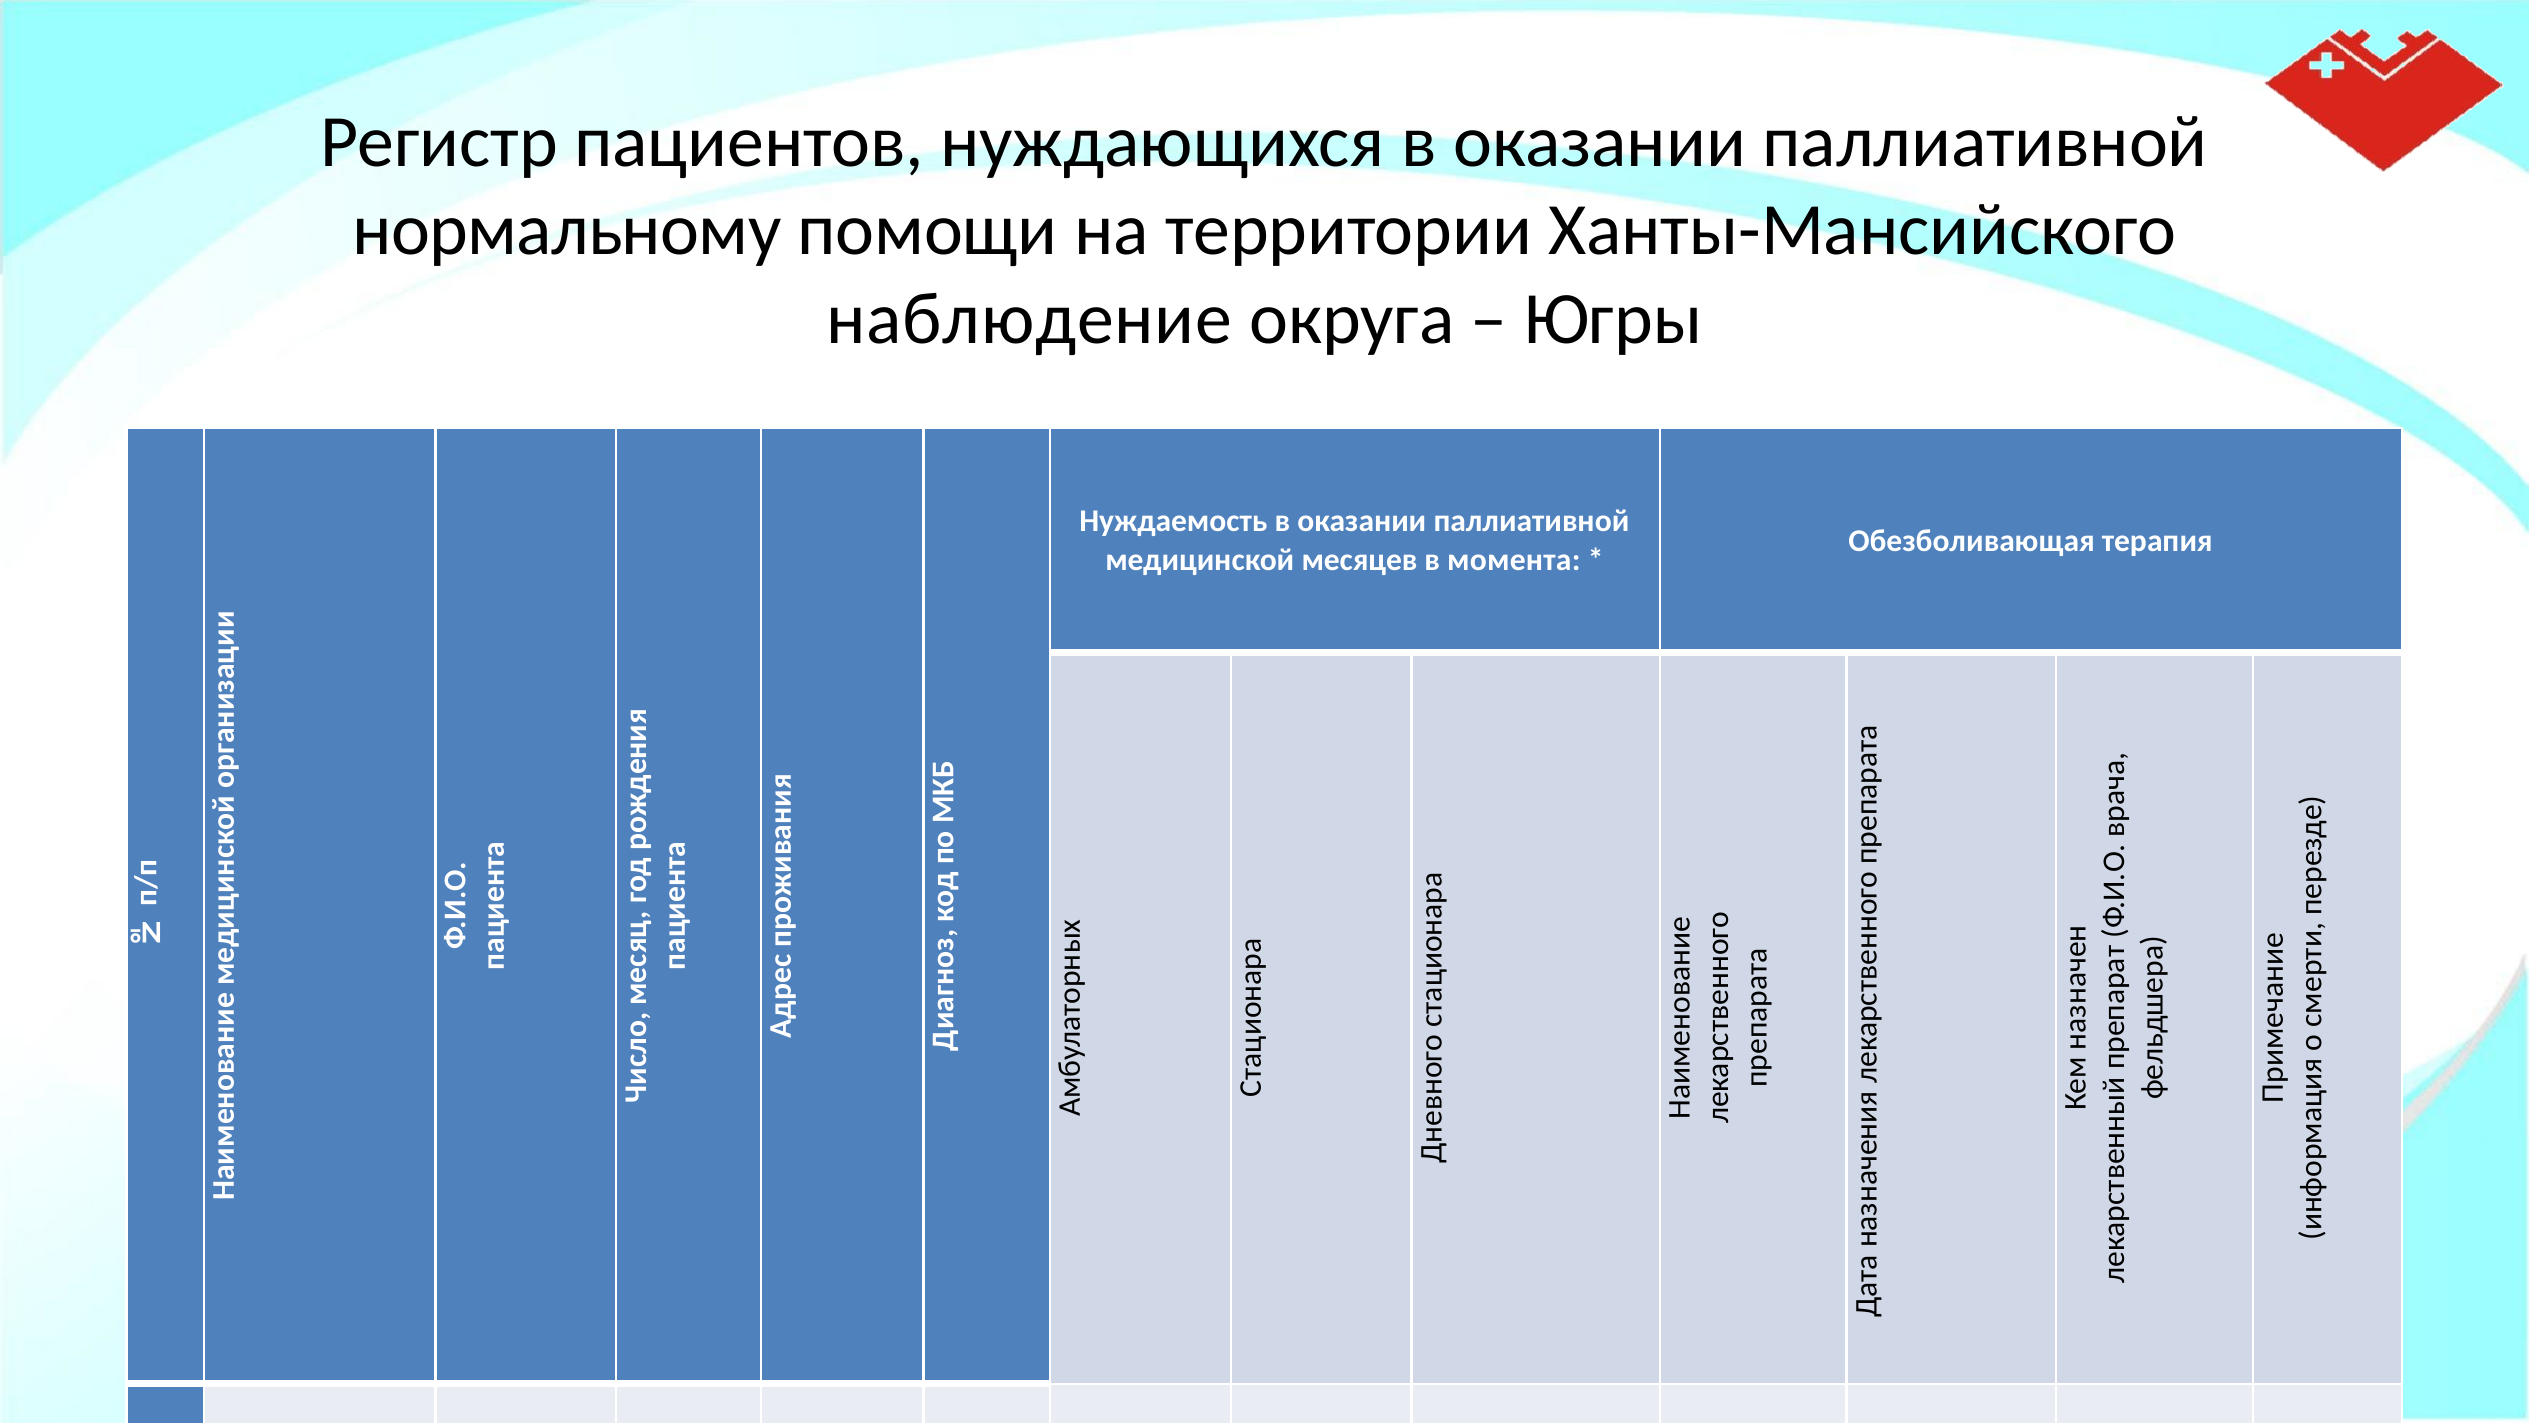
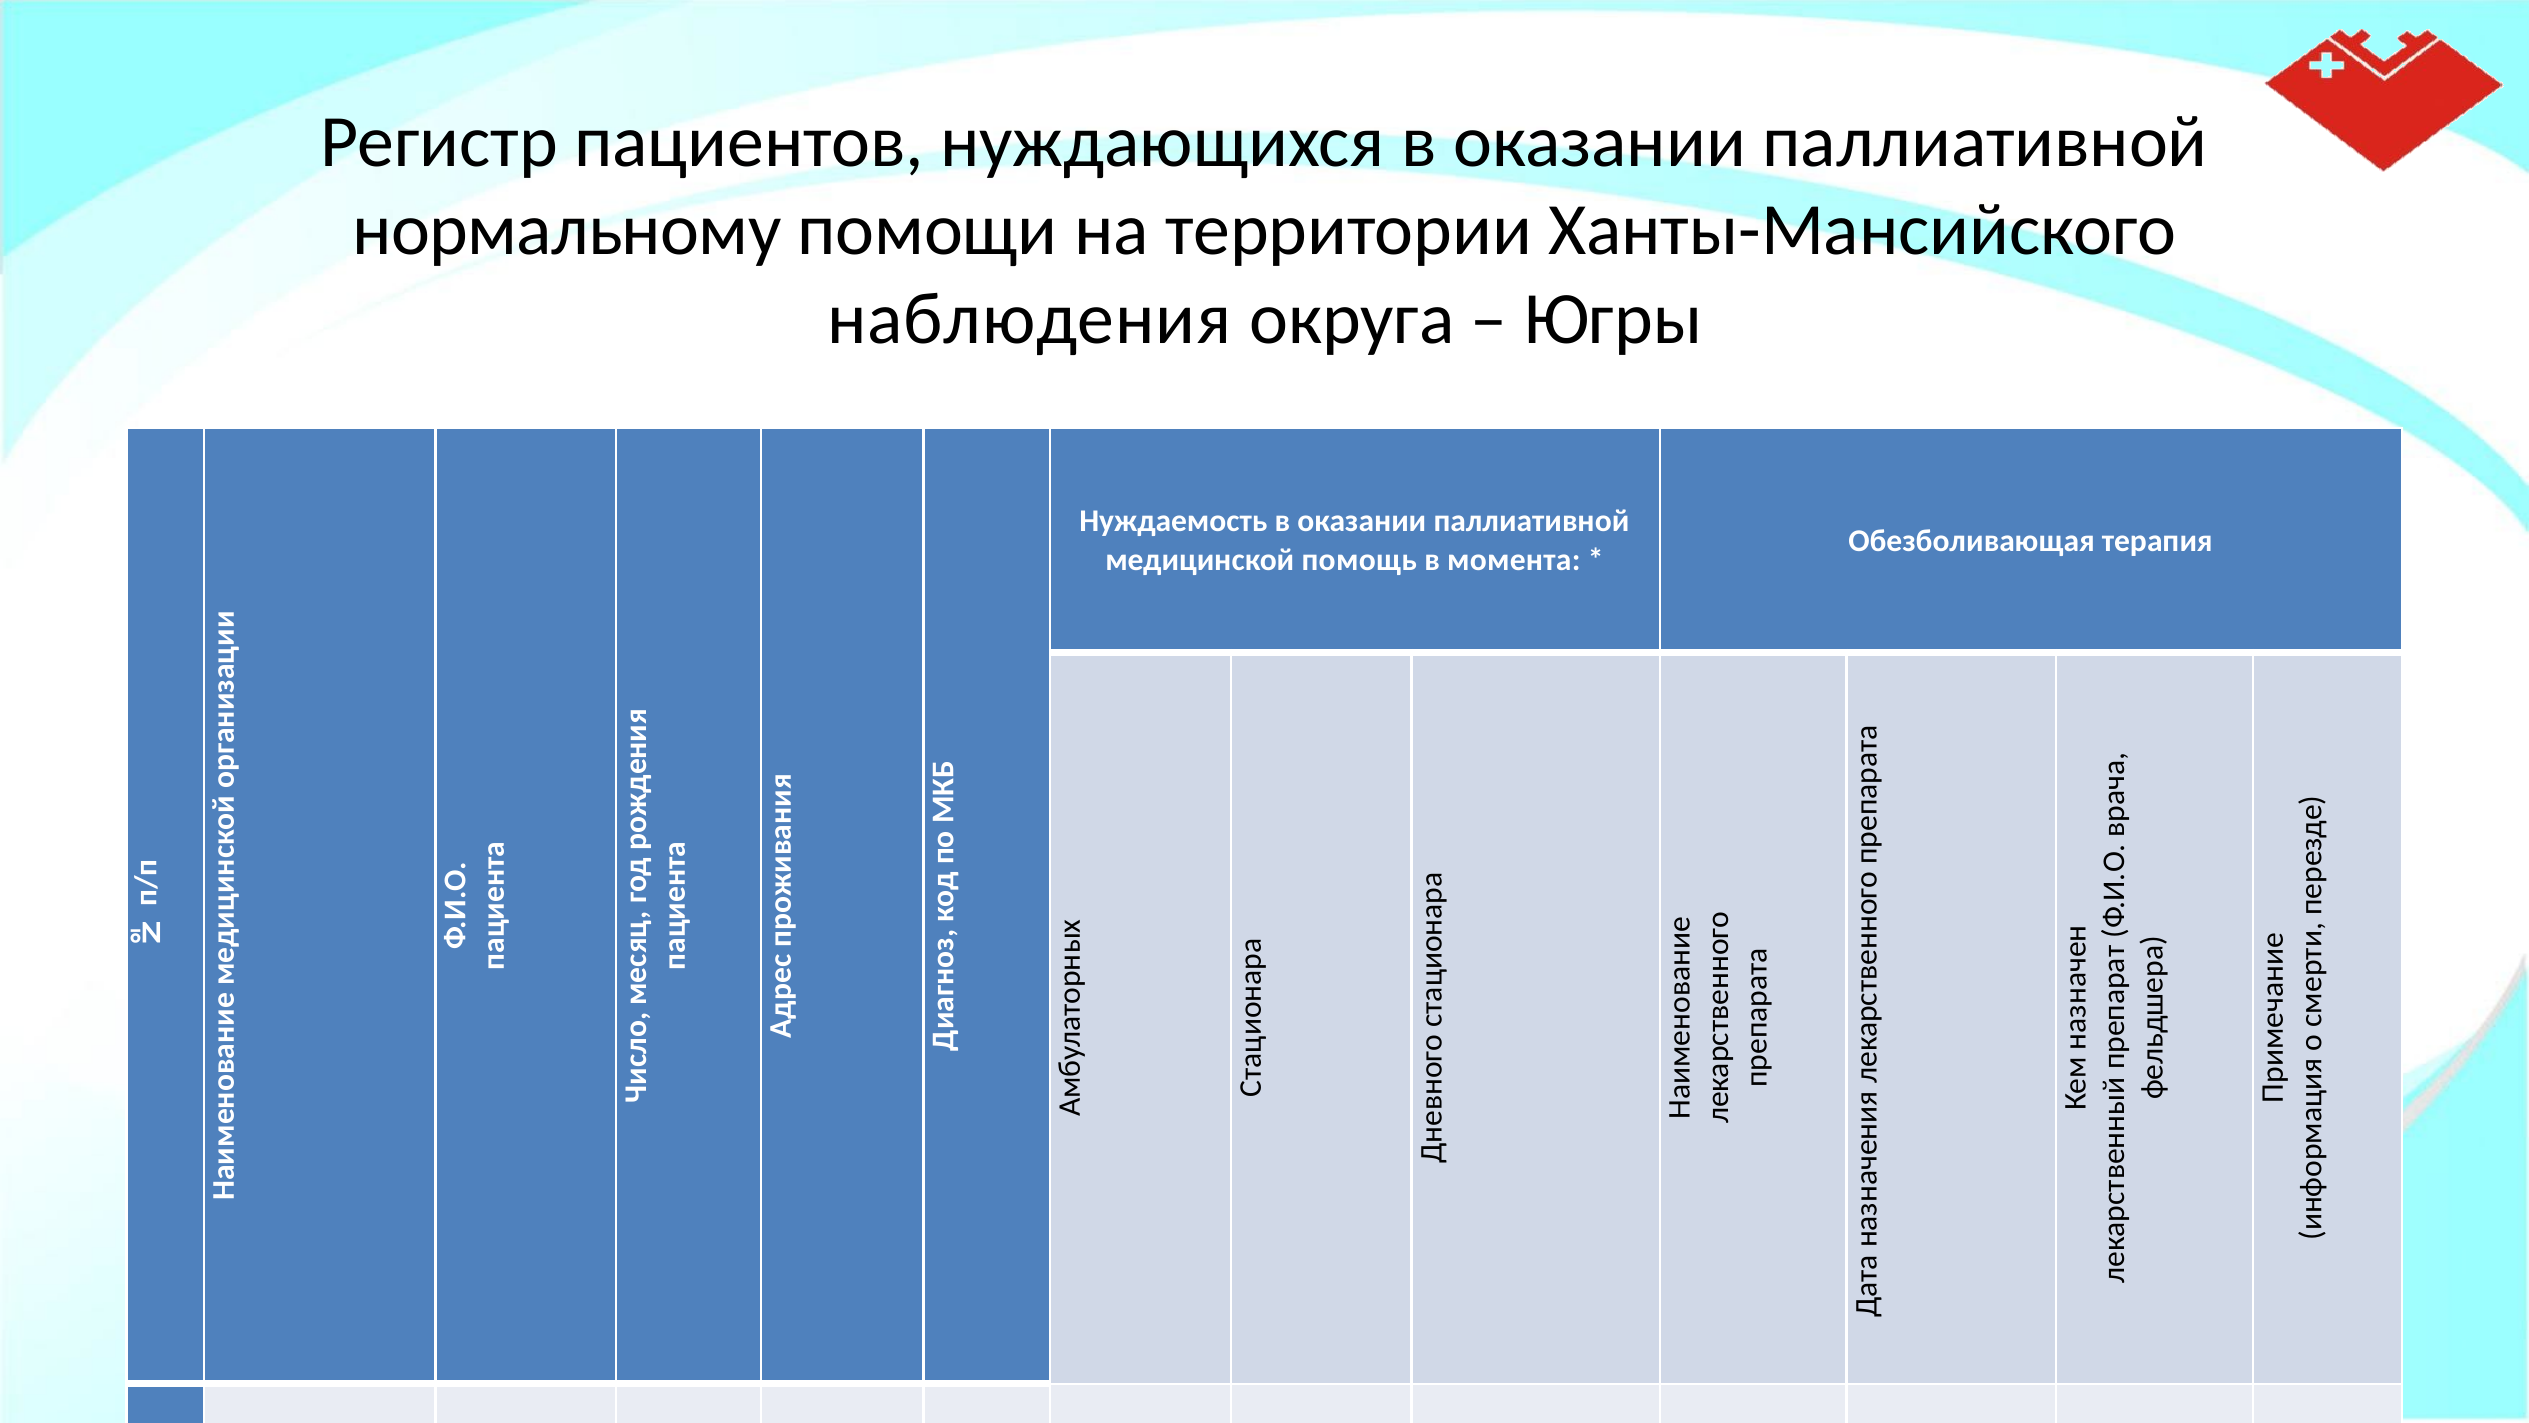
наблюдение: наблюдение -> наблюдения (1029, 319)
месяцев: месяцев -> помощь (1359, 560)
